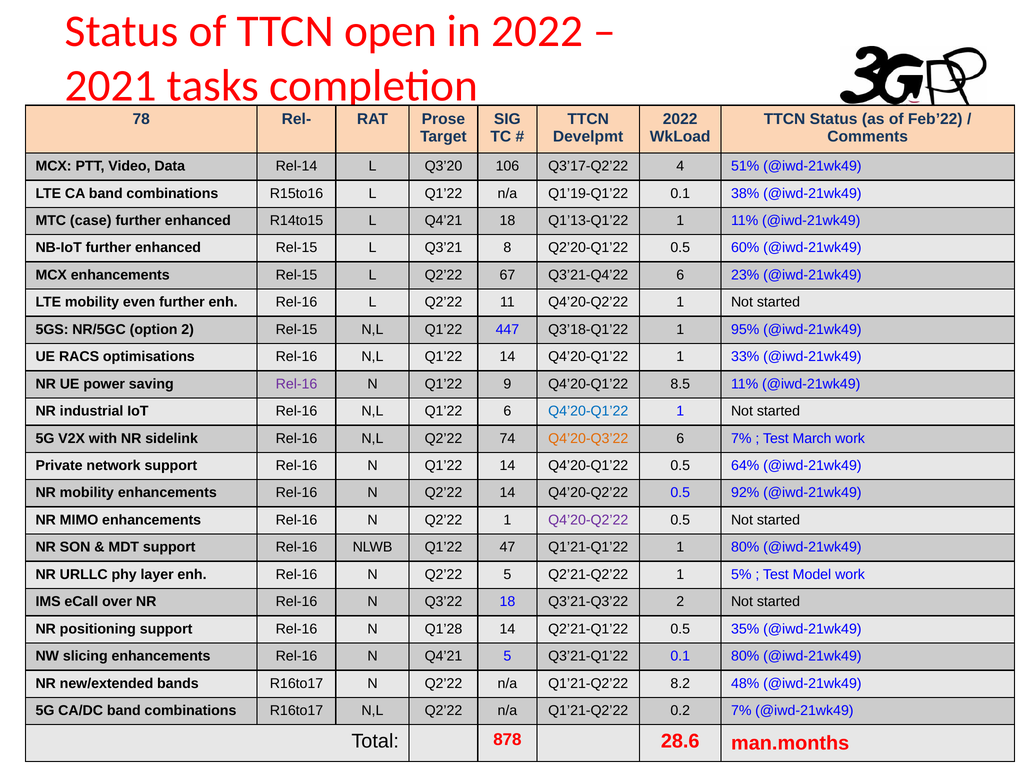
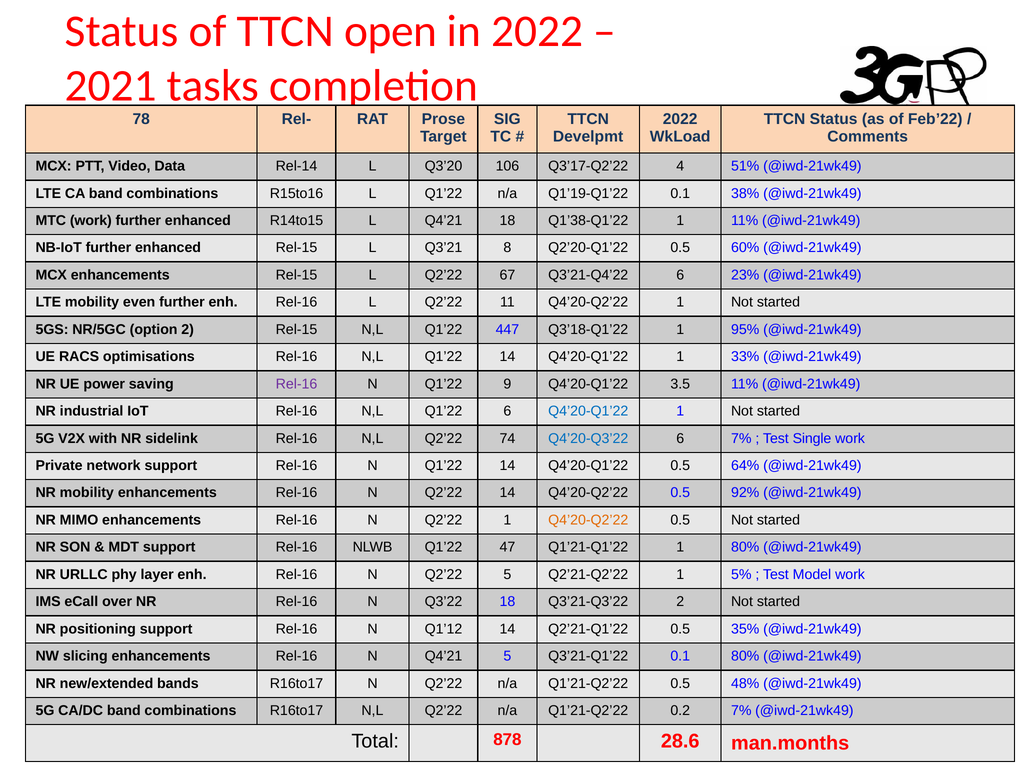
MTC case: case -> work (91, 221)
Q1’13-Q1’22: Q1’13-Q1’22 -> Q1’38-Q1’22 (588, 221)
8.5: 8.5 -> 3.5 (680, 384)
Q4’20-Q3’22 colour: orange -> blue (588, 438)
March: March -> Single (812, 438)
Q4’20-Q2’22 colour: purple -> orange (588, 520)
Q1’28: Q1’28 -> Q1’12 (443, 629)
Q1’21-Q2’22 8.2: 8.2 -> 0.5 (680, 683)
